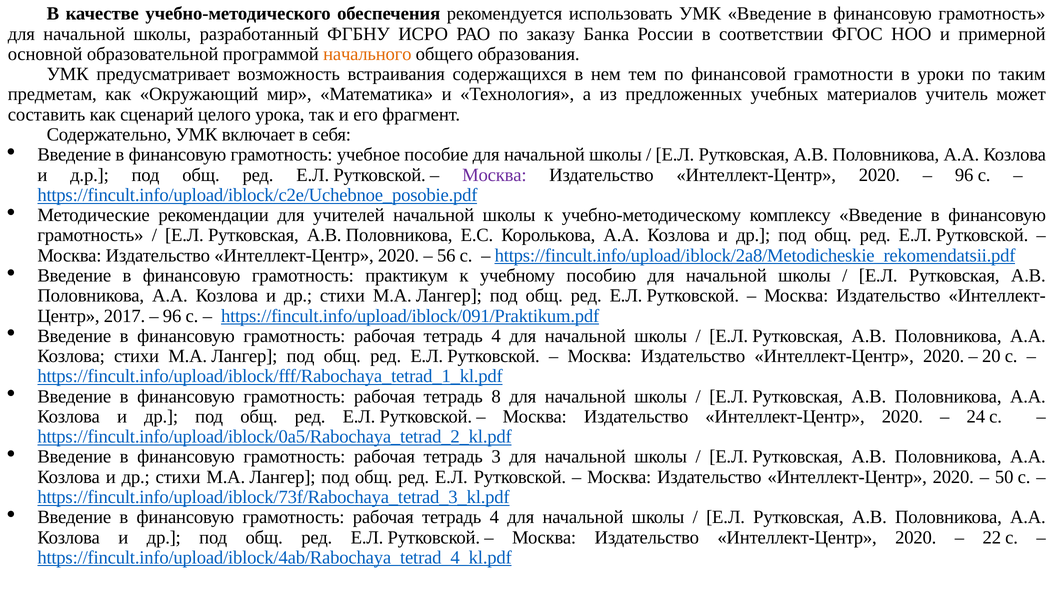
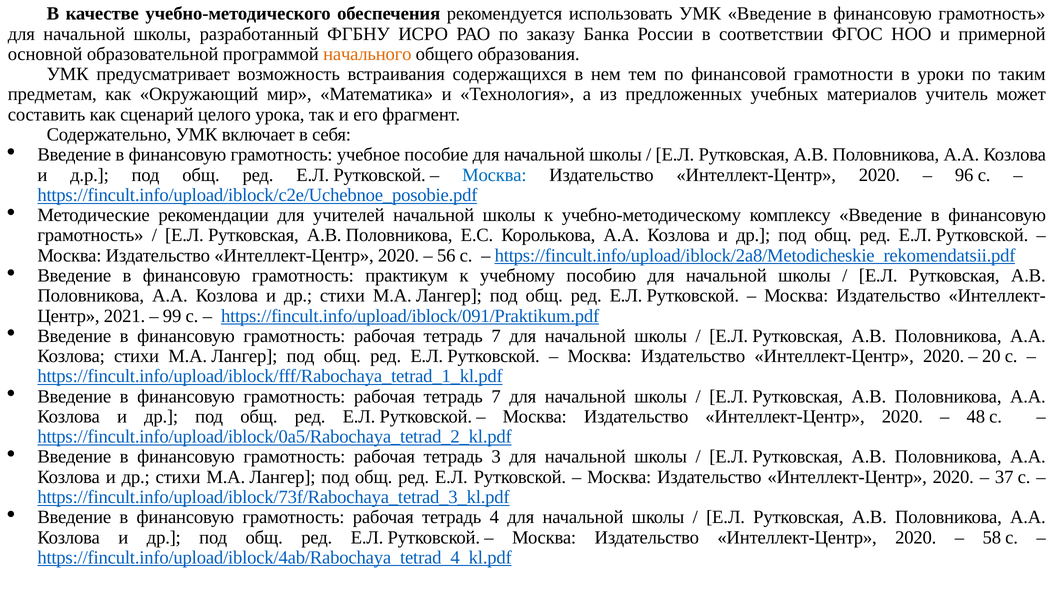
Москва colour: purple -> blue (494, 175)
2017: 2017 -> 2021 (125, 316)
96: 96 -> 99 (172, 316)
4: 4 -> 7 (496, 336)
8: 8 -> 7 (496, 397)
24: 24 -> 48 (976, 417)
50: 50 -> 37 (1004, 477)
22: 22 -> 58 (992, 538)
